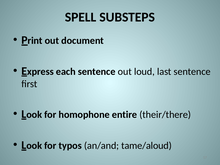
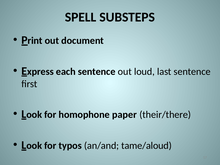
entire: entire -> paper (124, 115)
